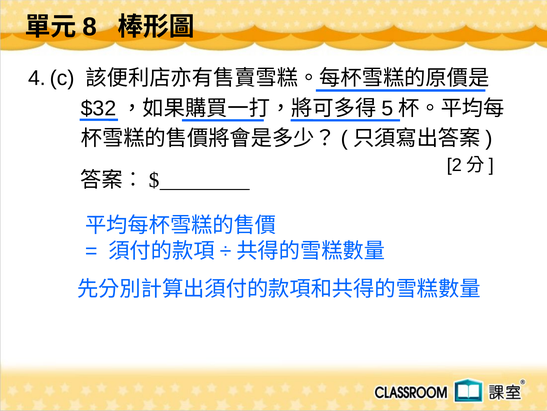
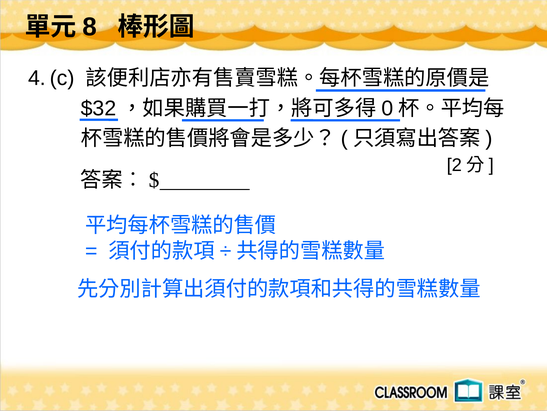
5: 5 -> 0 (387, 108)
